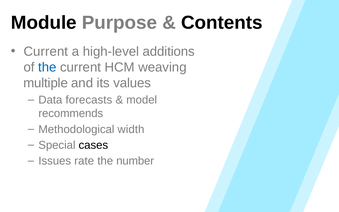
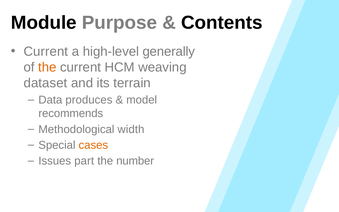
additions: additions -> generally (169, 51)
the colour: blue -> orange (47, 67)
multiple: multiple -> dataset (45, 83)
values: values -> terrain (132, 83)
forecasts: forecasts -> produces (89, 100)
cases colour: black -> orange (93, 145)
rate: rate -> part (84, 161)
